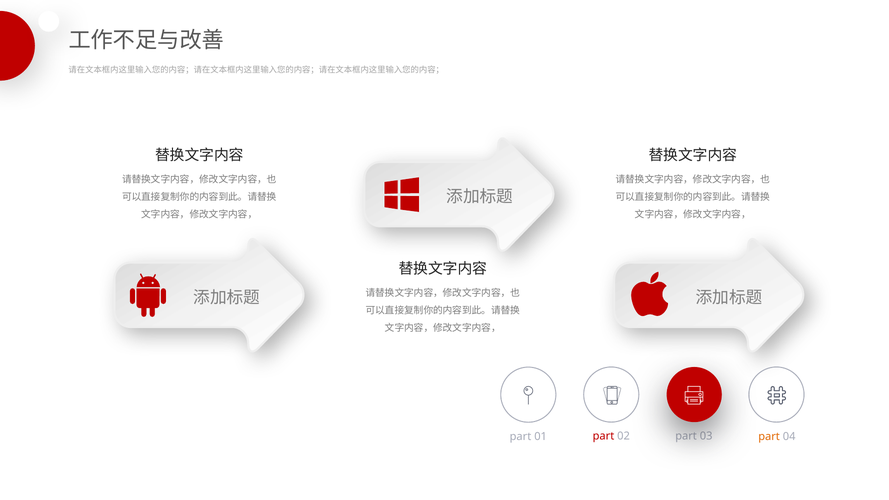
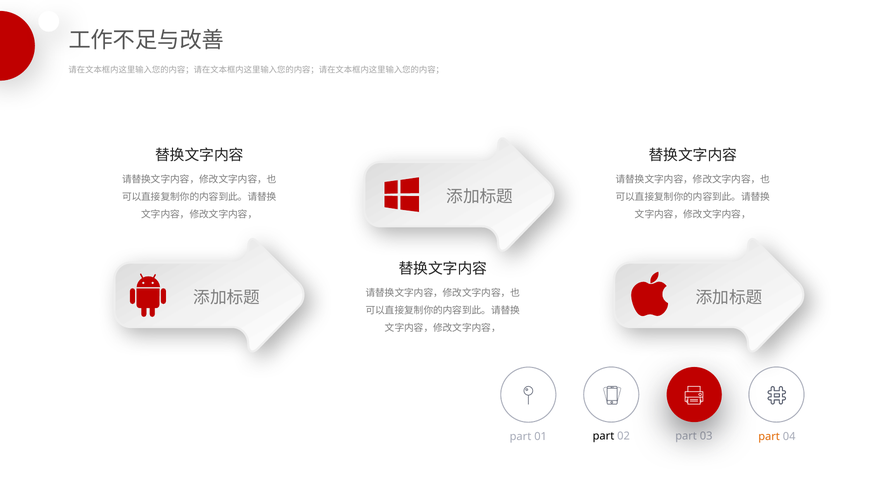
part colour: red -> black (603, 436)
